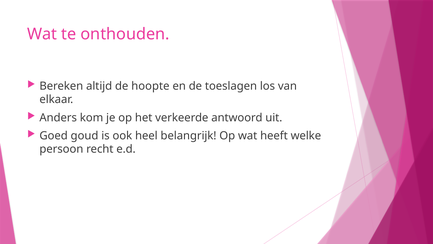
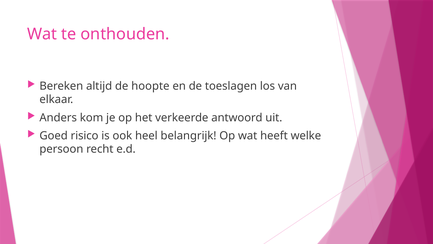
goud: goud -> risico (85, 135)
